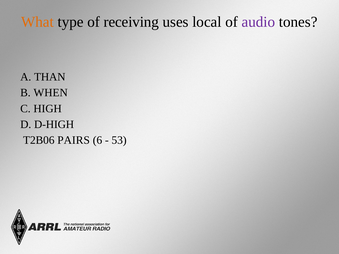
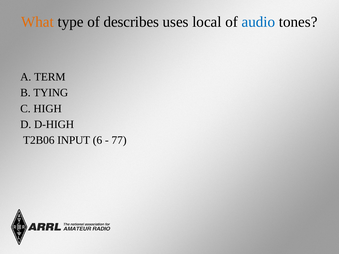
receiving: receiving -> describes (131, 22)
audio colour: purple -> blue (258, 22)
THAN: THAN -> TERM (50, 77)
WHEN: WHEN -> TYING (51, 93)
PAIRS: PAIRS -> INPUT (74, 140)
53: 53 -> 77 (119, 140)
